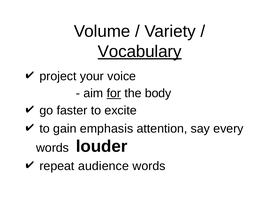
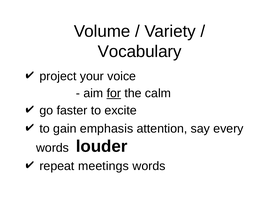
Vocabulary underline: present -> none (140, 52)
body: body -> calm (158, 94)
audience: audience -> meetings (103, 167)
